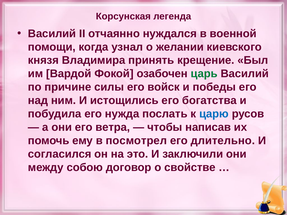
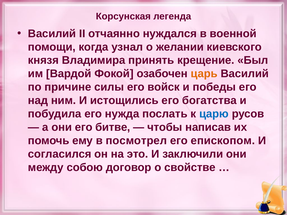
царь colour: green -> orange (204, 74)
ветра: ветра -> битве (113, 127)
длительно: длительно -> епископом (223, 141)
